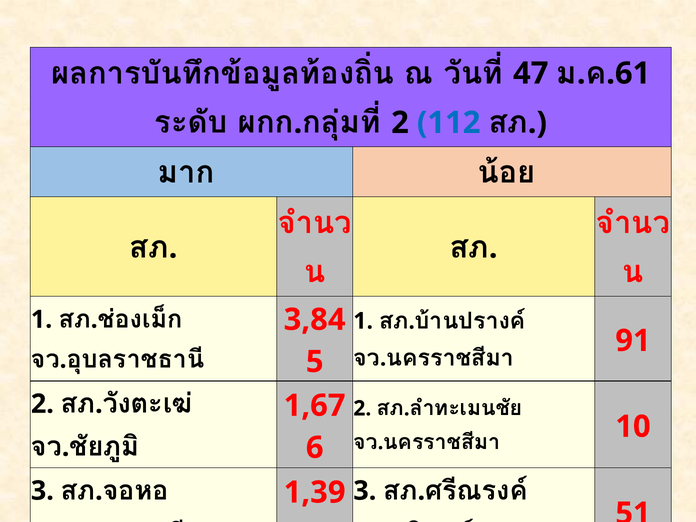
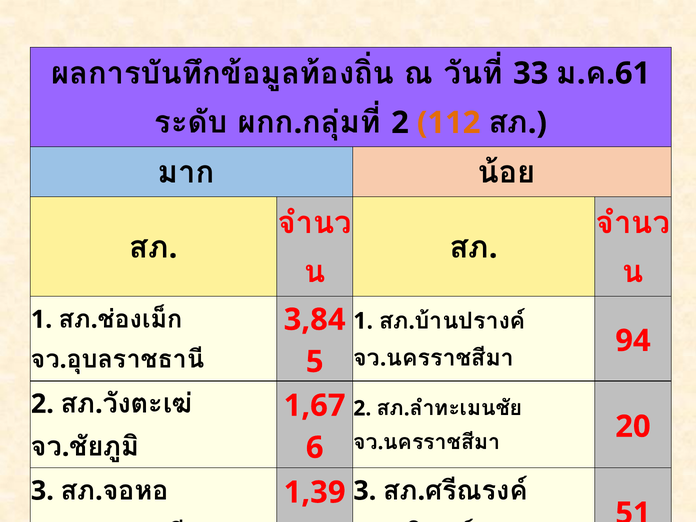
47: 47 -> 33 (531, 73)
112 colour: blue -> orange (449, 123)
91: 91 -> 94 (633, 341)
10: 10 -> 20 (633, 427)
